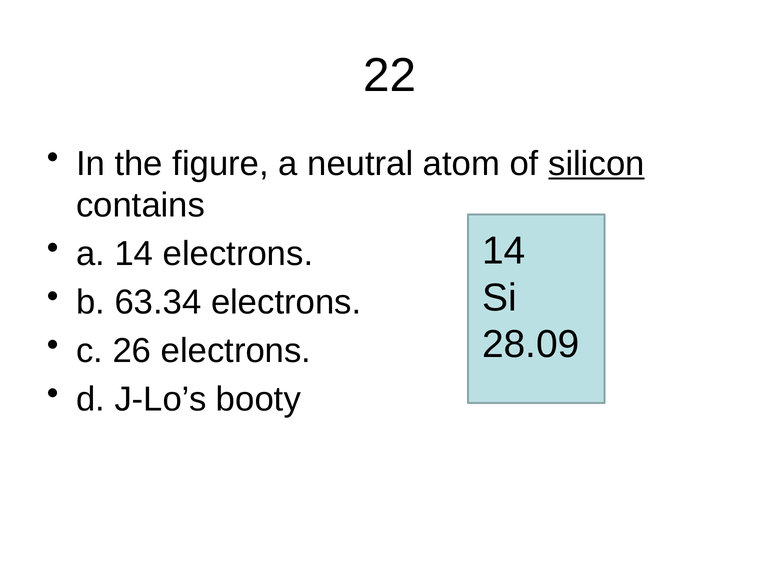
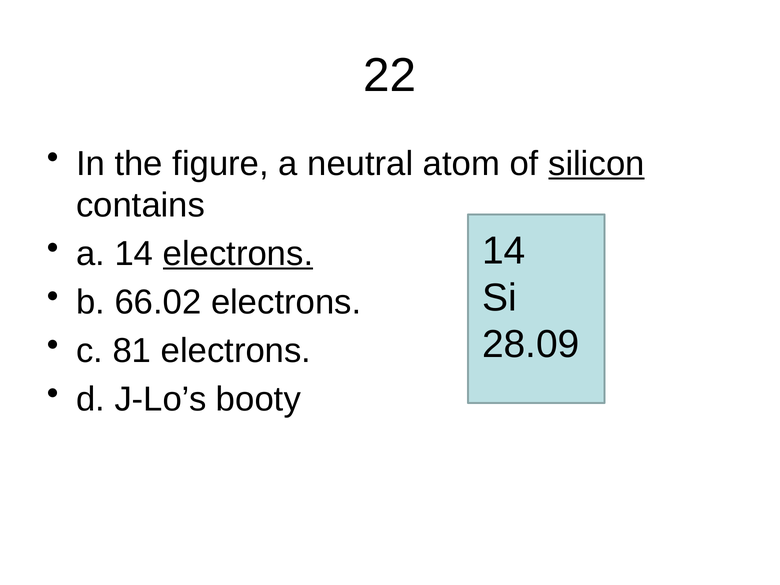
electrons underline: none -> present (238, 254)
63.34: 63.34 -> 66.02 (158, 302)
26: 26 -> 81 (132, 351)
